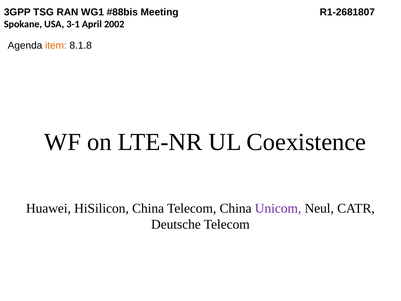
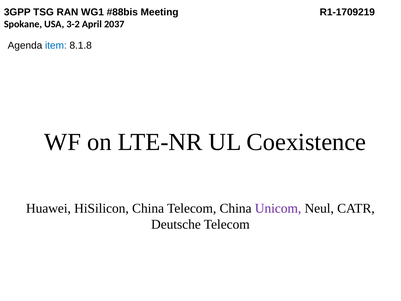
R1-2681807: R1-2681807 -> R1-1709219 (347, 12)
3-1: 3-1 -> 3-2 (73, 24)
2002: 2002 -> 2037 (114, 24)
item colour: orange -> blue (56, 45)
